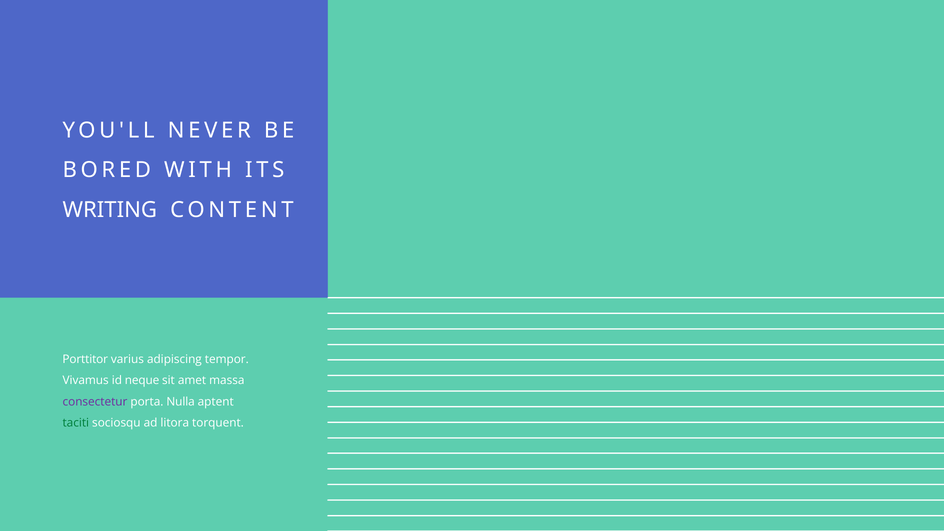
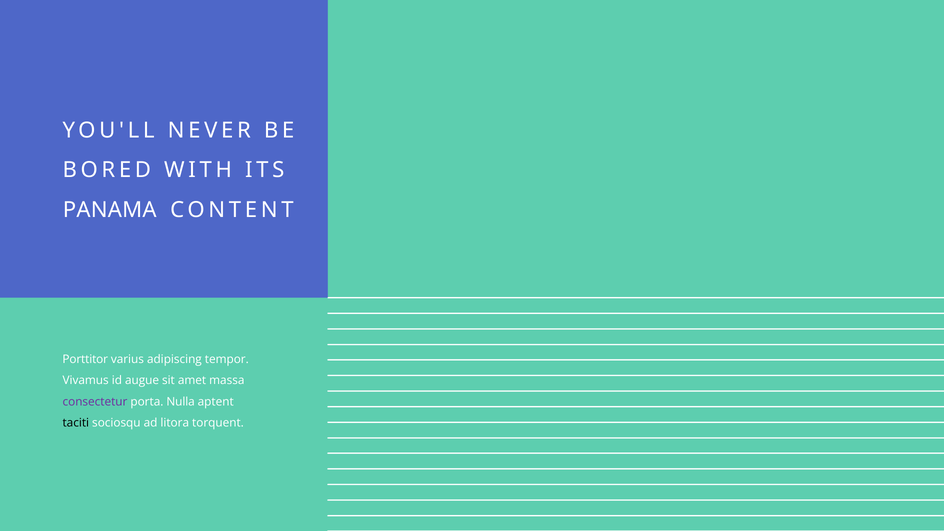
WRITING: WRITING -> PANAMA (110, 210)
neque: neque -> augue (142, 380)
taciti colour: green -> black (76, 423)
